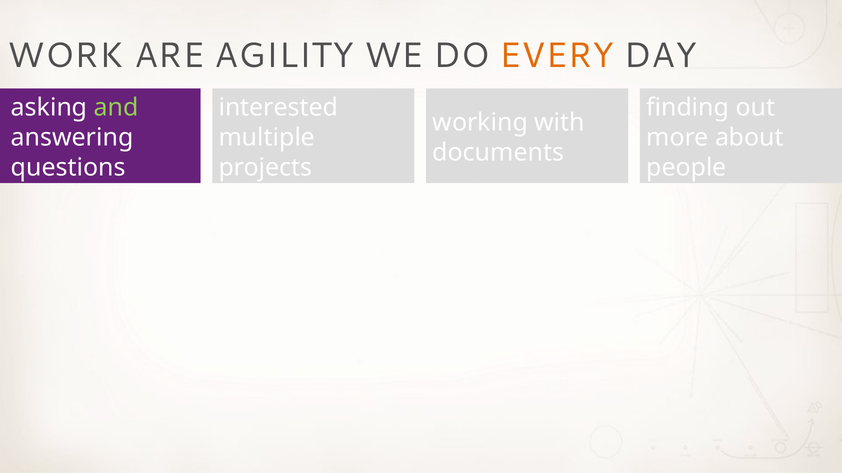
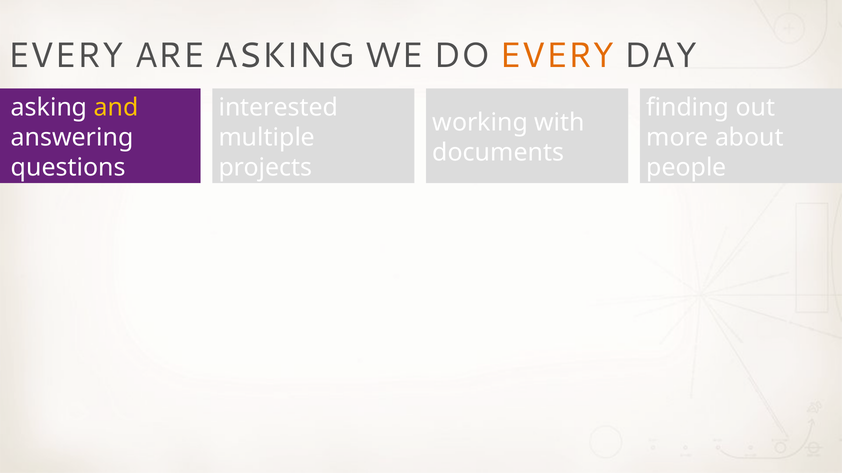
WORK: WORK -> EVERY (66, 56)
ARE AGILITY: AGILITY -> ASKING (284, 56)
and colour: light green -> yellow (116, 108)
